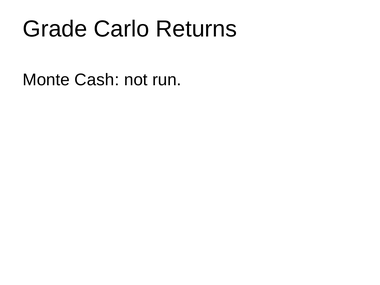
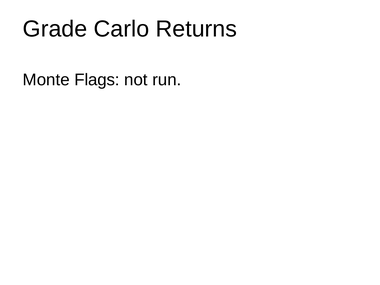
Cash: Cash -> Flags (97, 80)
